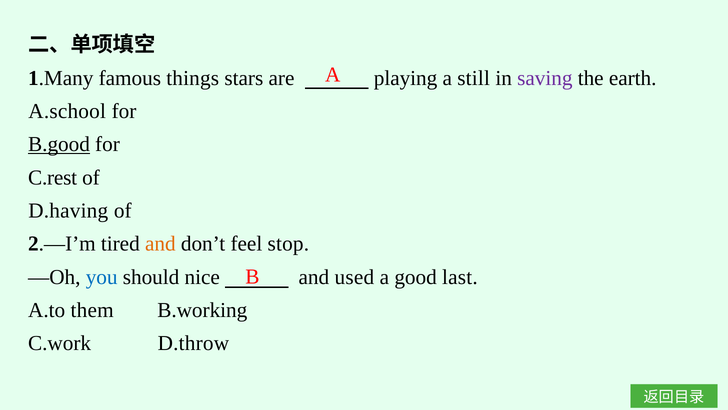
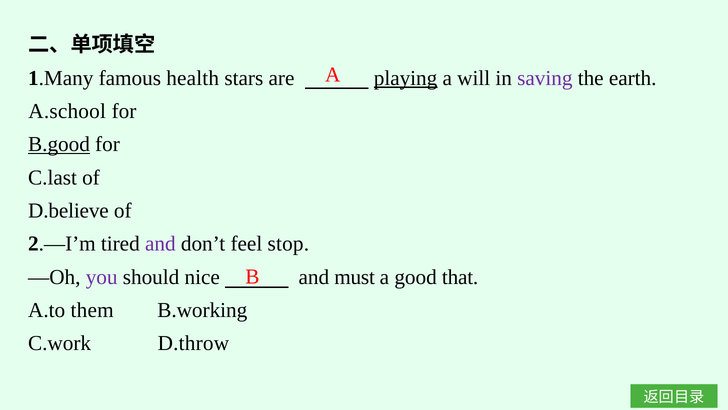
things: things -> health (193, 78)
playing underline: none -> present (406, 78)
still: still -> will (474, 78)
C.rest: C.rest -> C.last (52, 177)
D.having: D.having -> D.believe (68, 210)
and colour: orange -> purple (160, 244)
you colour: blue -> purple (102, 277)
used: used -> must (355, 277)
last: last -> that (460, 277)
